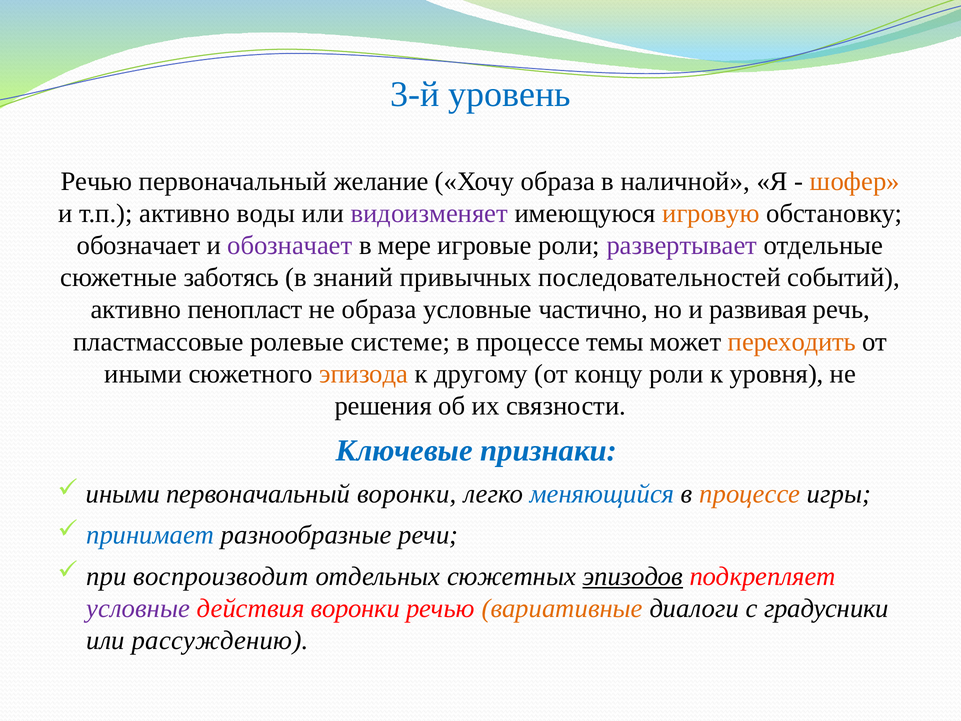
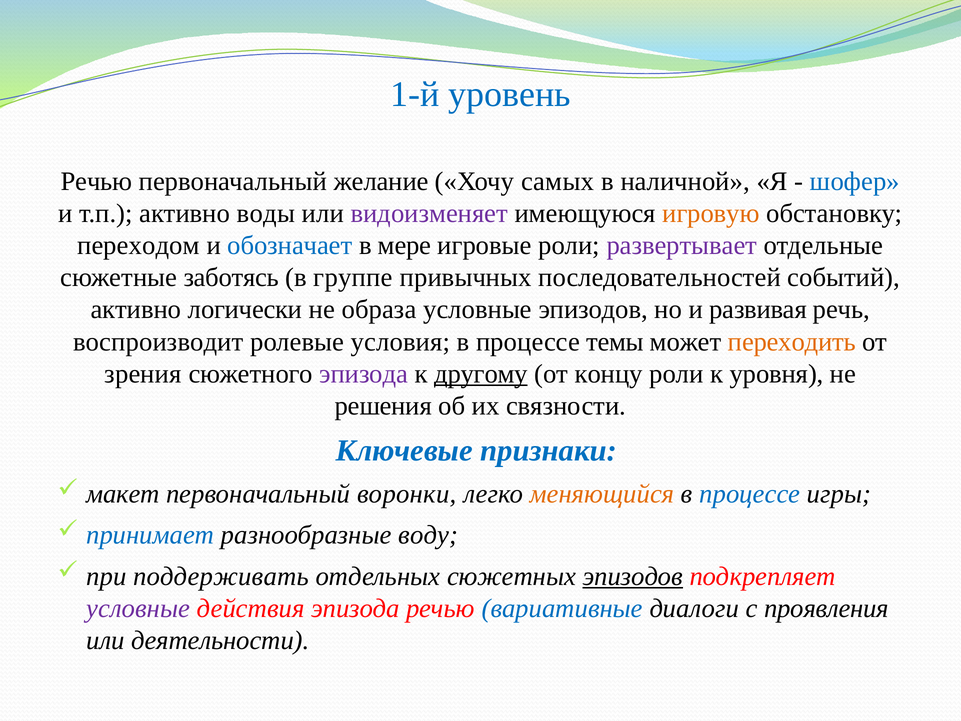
3-й: 3-й -> 1-й (415, 94)
Хочу образа: образа -> самых (558, 181)
шофер colour: orange -> blue (855, 181)
обозначает: обозначает -> переходом (138, 245)
обозначает colour: purple -> blue (290, 245)
знаний: знаний -> группе (353, 277)
пенопласт: пенопласт -> логически (245, 310)
условные частично: частично -> эпизодов (593, 310)
пластмассовые: пластмассовые -> воспроизводит (158, 342)
системе: системе -> условия (401, 342)
иными: иными -> зрения (143, 374)
эпизода colour: orange -> purple (364, 374)
другому underline: none -> present (481, 374)
иными: иными -> макет (123, 494)
меняющийся colour: blue -> orange (602, 494)
процессе colour: orange -> blue (750, 494)
речи: речи -> воду (428, 535)
воспроизводит: воспроизводит -> поддерживать (221, 576)
действия воронки: воронки -> эпизода (355, 608)
вариативные colour: orange -> blue (562, 608)
градусники: градусники -> проявления (826, 608)
рассуждению: рассуждению -> деятельности (220, 640)
